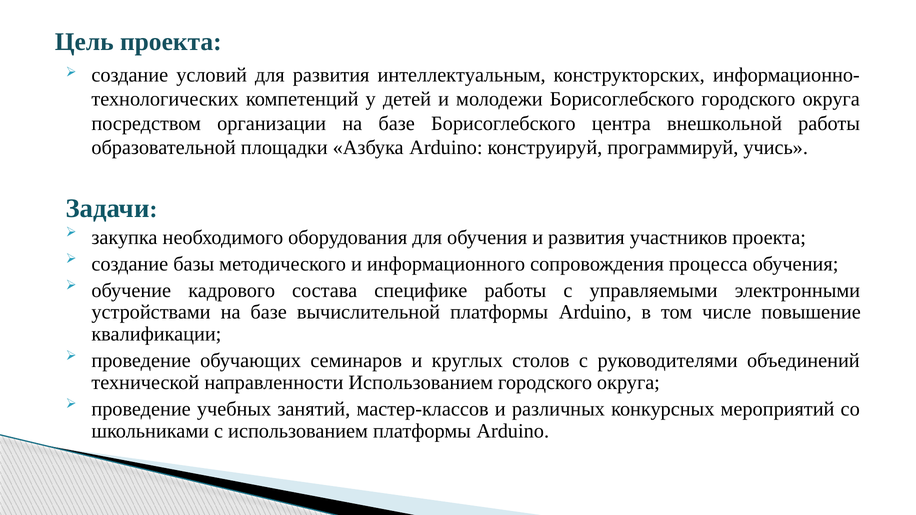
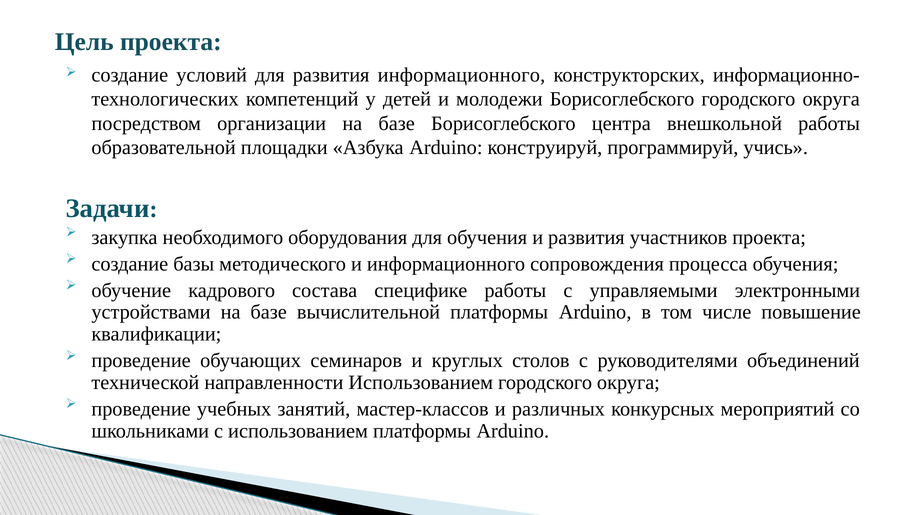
развития интеллектуальным: интеллектуальным -> информационного (461, 75)
